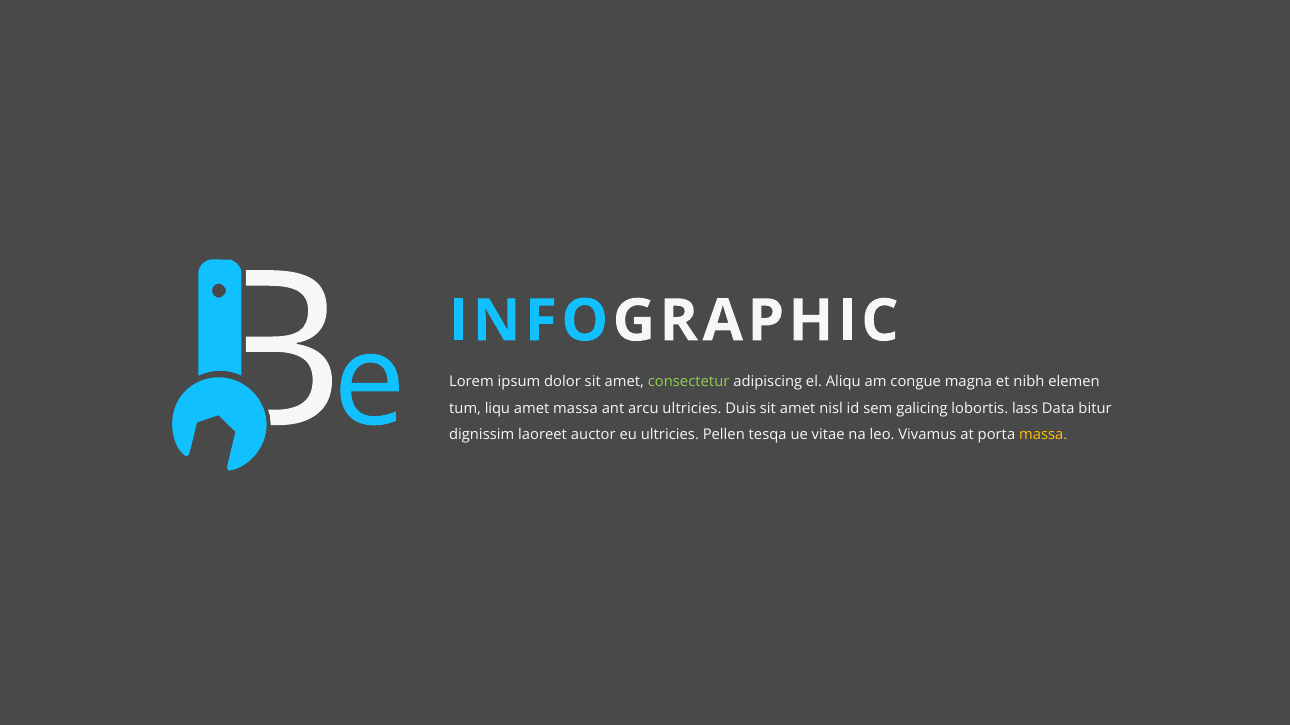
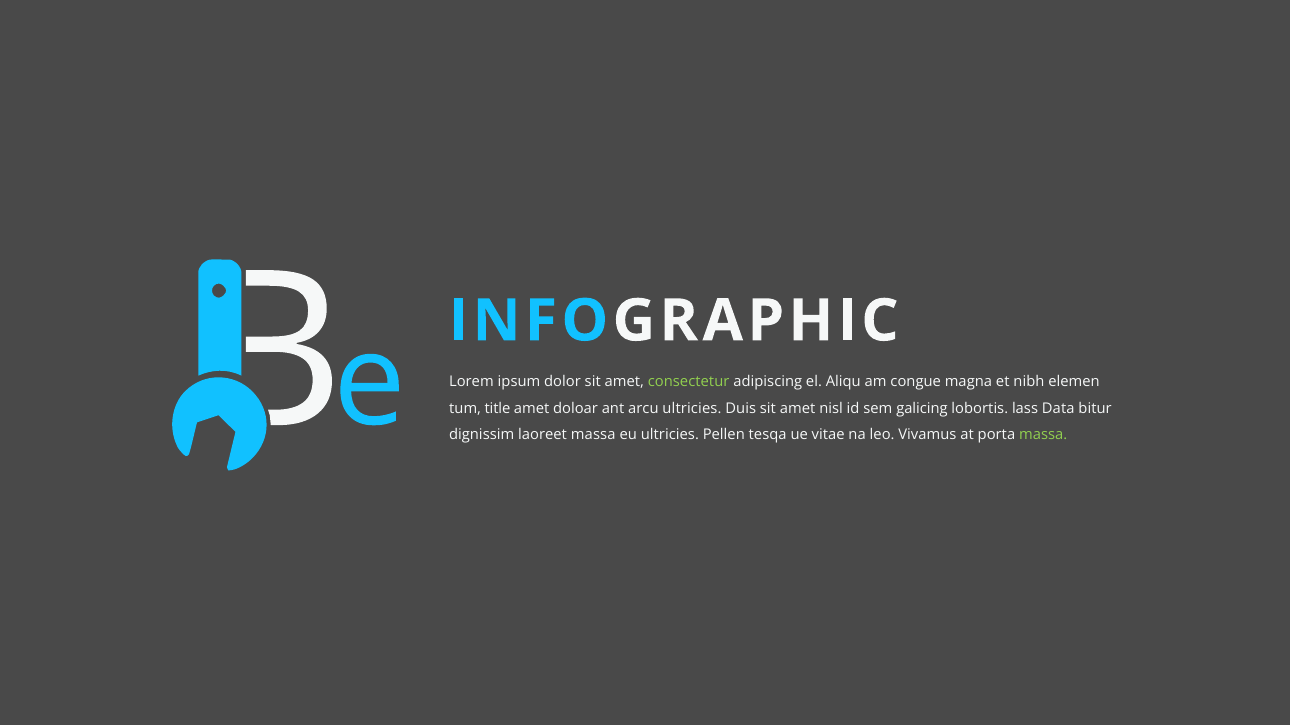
liqu: liqu -> title (497, 408)
amet massa: massa -> doloar (576, 408)
laoreet auctor: auctor -> massa (593, 435)
massa colour: yellow -> light green (1043, 435)
